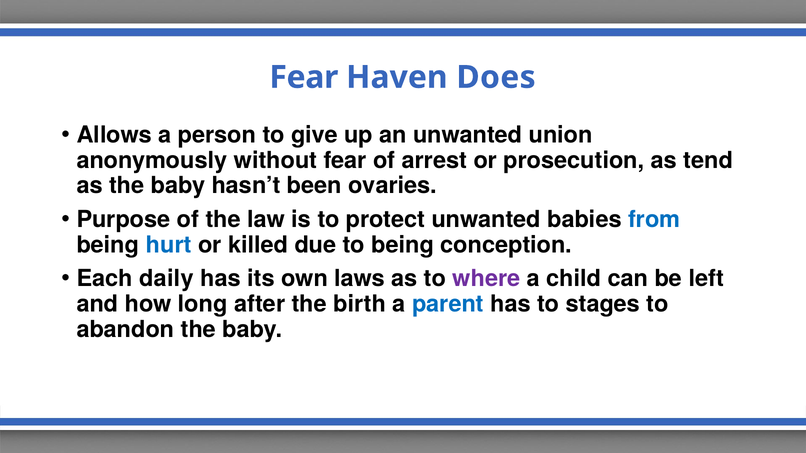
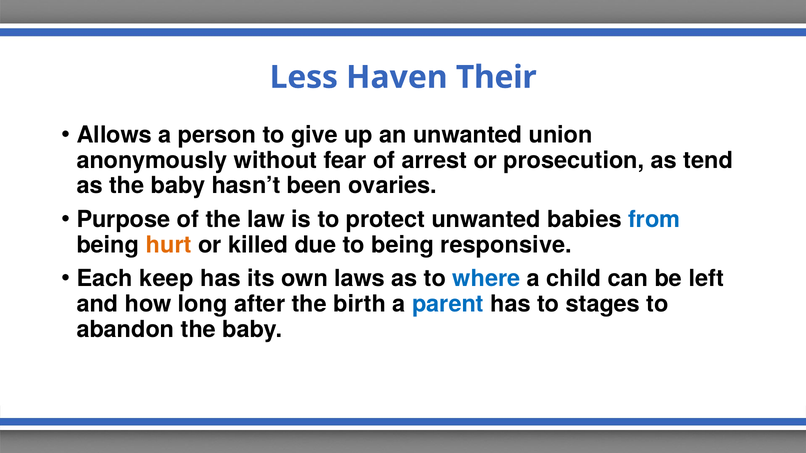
Fear: Fear -> Less (304, 77)
Does: Does -> Their (496, 77)
hurt colour: blue -> orange (169, 245)
conception: conception -> responsive (506, 245)
daily: daily -> keep (166, 279)
where colour: purple -> blue (486, 279)
